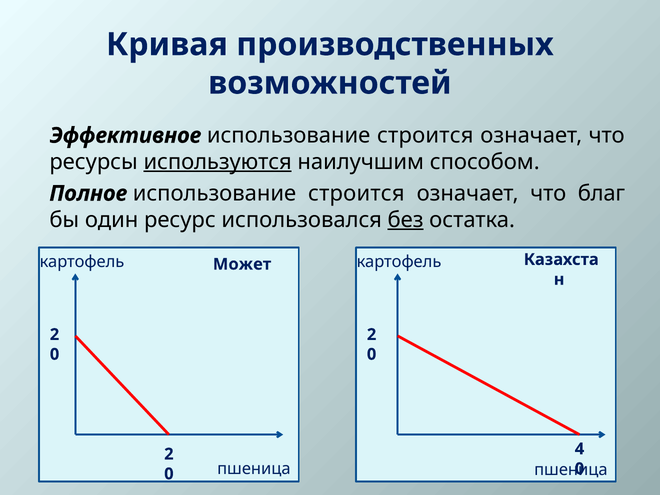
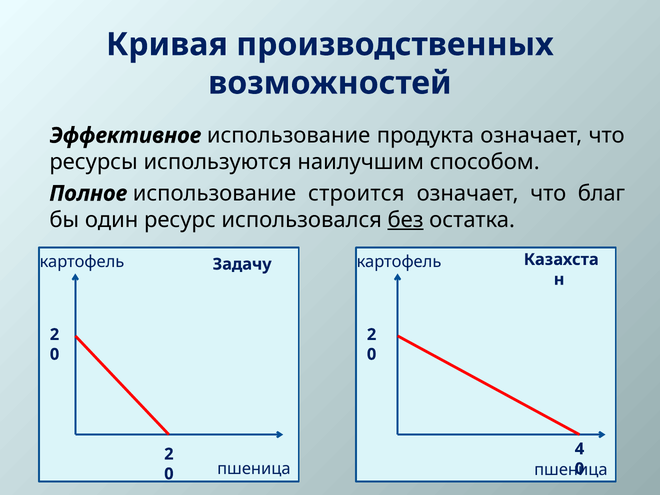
Эффективное использование строится: строится -> продукта (425, 136)
используются underline: present -> none (218, 162)
Может: Может -> Задачу (242, 264)
